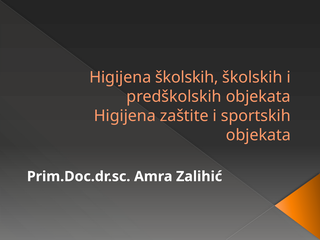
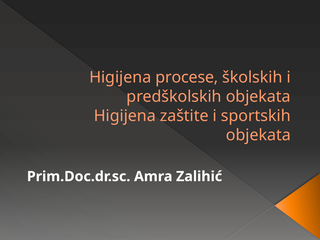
Higijena školskih: školskih -> procese (187, 77)
